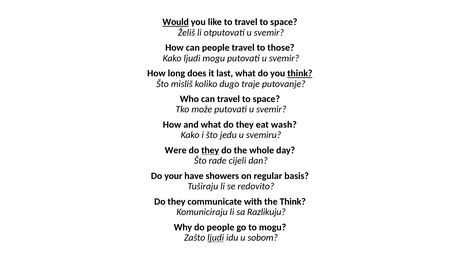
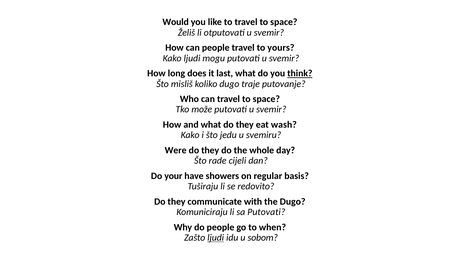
Would underline: present -> none (176, 22)
those: those -> yours (281, 48)
they underline: present -> none (210, 150)
the Think: Think -> Dugo (293, 202)
sa Razlikuju: Razlikuju -> Putovati (266, 212)
to mogu: mogu -> when (272, 227)
